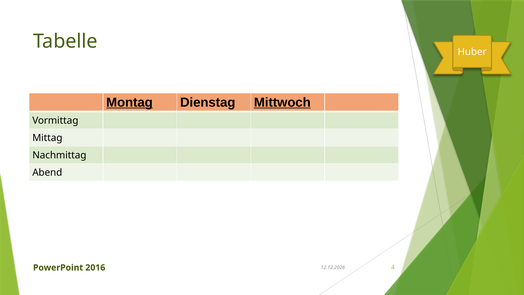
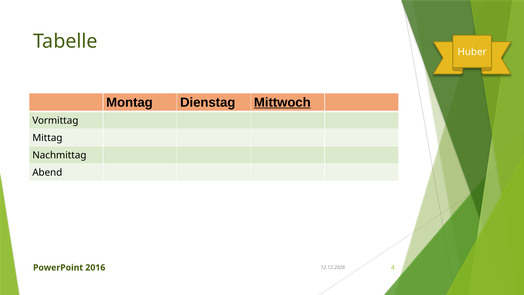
Montag underline: present -> none (129, 102)
